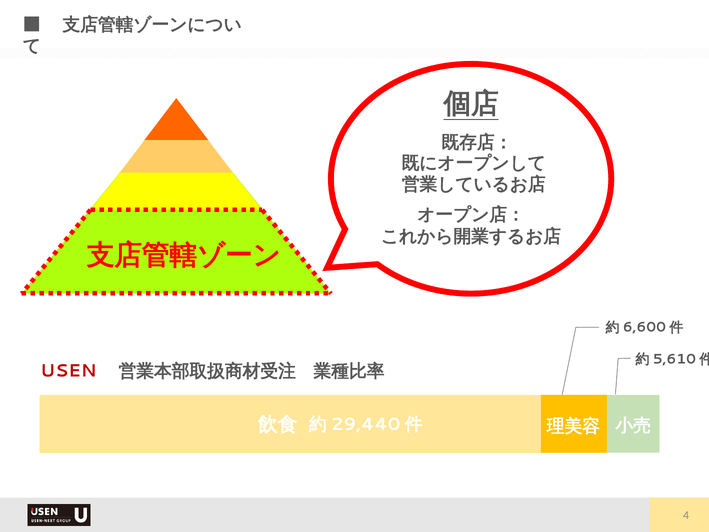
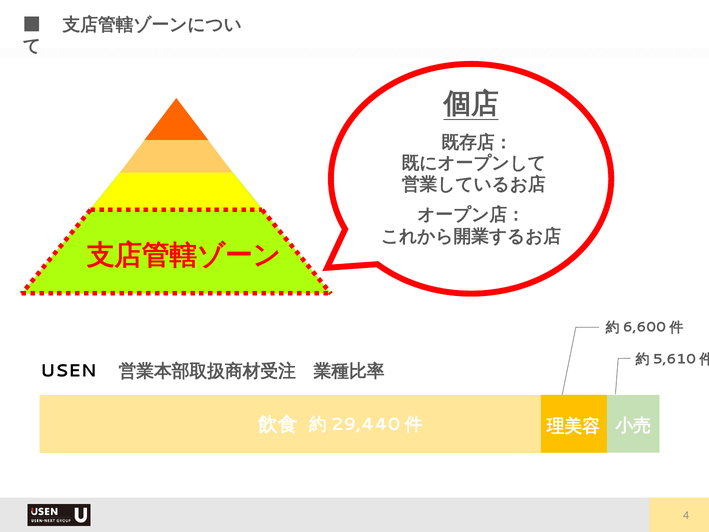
USEN colour: red -> black (68, 371)
